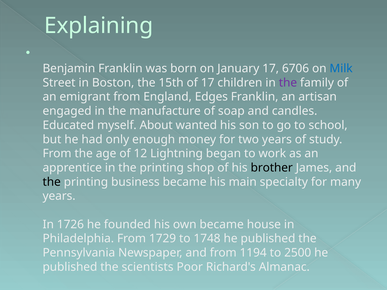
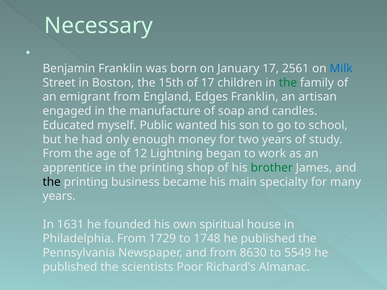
Explaining: Explaining -> Necessary (99, 26)
6706: 6706 -> 2561 (296, 69)
the colour: purple -> green (288, 83)
About: About -> Public (156, 125)
brother colour: black -> green (272, 168)
1726: 1726 -> 1631 (70, 225)
own became: became -> spiritual (222, 225)
1194: 1194 -> 8630 (253, 253)
2500: 2500 -> 5549 (298, 253)
